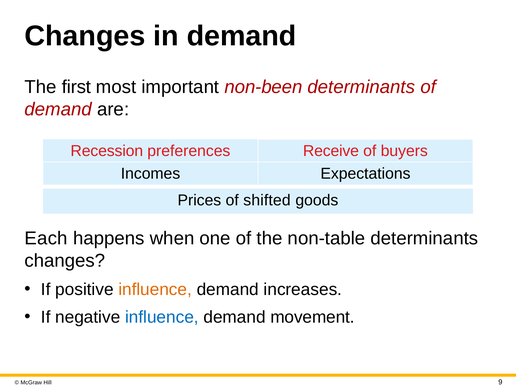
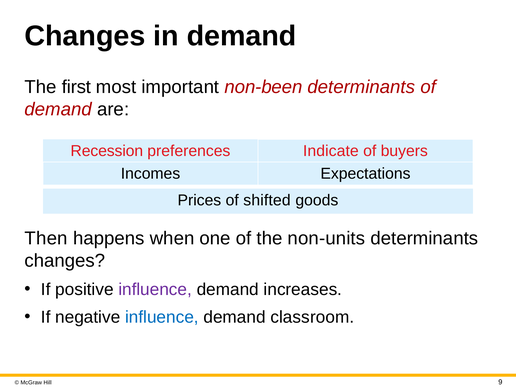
Receive: Receive -> Indicate (331, 151)
Each: Each -> Then (46, 238)
non-table: non-table -> non-units (326, 238)
influence colour: orange -> purple (155, 289)
movement: movement -> classroom (312, 317)
